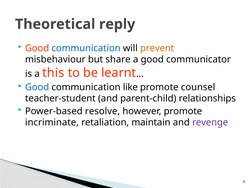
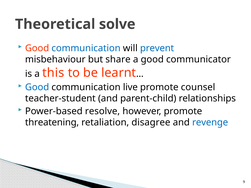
reply: reply -> solve (117, 24)
prevent colour: orange -> blue (157, 48)
like: like -> live (130, 87)
incriminate: incriminate -> threatening (52, 123)
maintain: maintain -> disagree (151, 123)
revenge colour: purple -> blue (210, 123)
